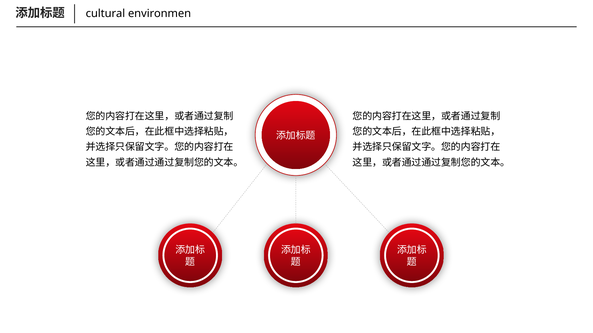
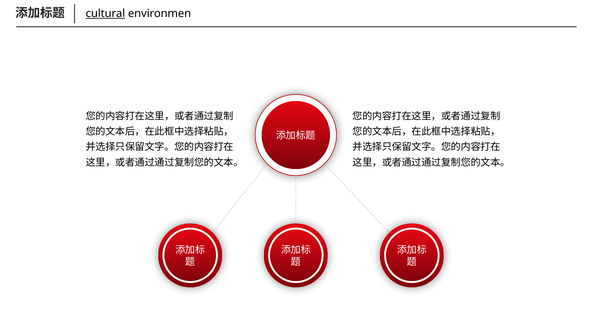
cultural underline: none -> present (105, 14)
